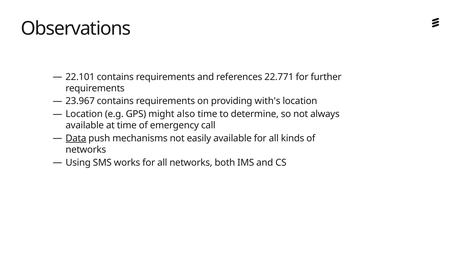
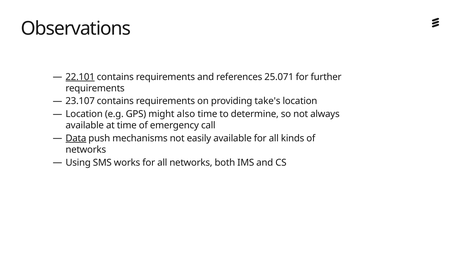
22.101 underline: none -> present (80, 77)
22.771: 22.771 -> 25.071 (279, 77)
23.967: 23.967 -> 23.107 (80, 101)
with's: with's -> take's (267, 101)
